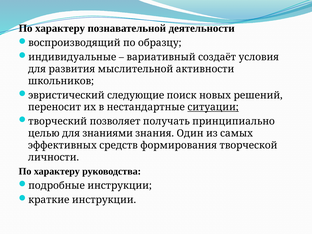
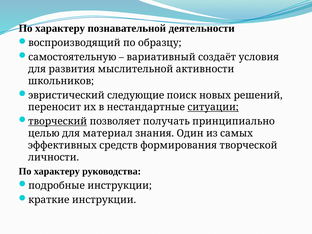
индивидуальные: индивидуальные -> самостоятельную (72, 57)
творческий underline: none -> present (58, 121)
знаниями: знаниями -> материал (108, 133)
